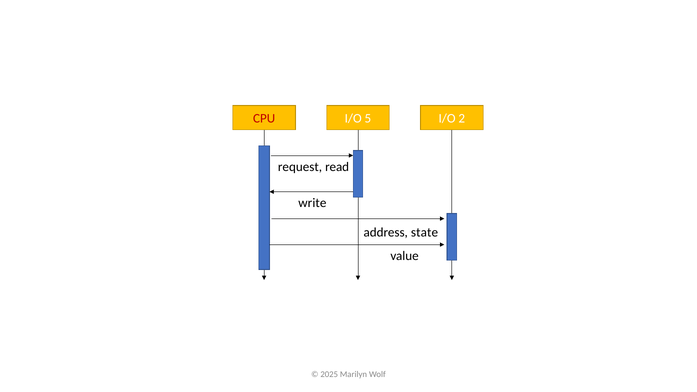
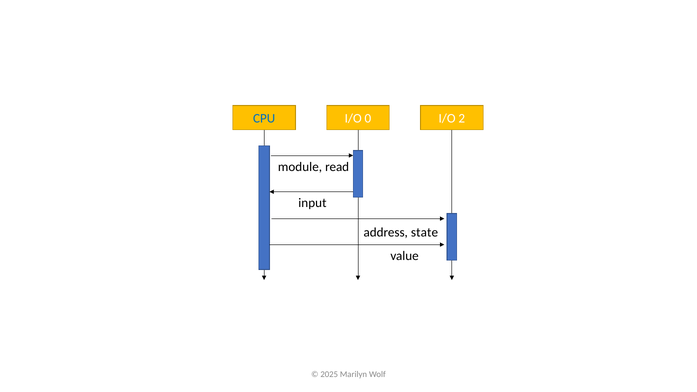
CPU colour: red -> blue (264, 119)
5: 5 -> 0 (368, 119)
request: request -> module (300, 167)
write: write -> input (312, 203)
